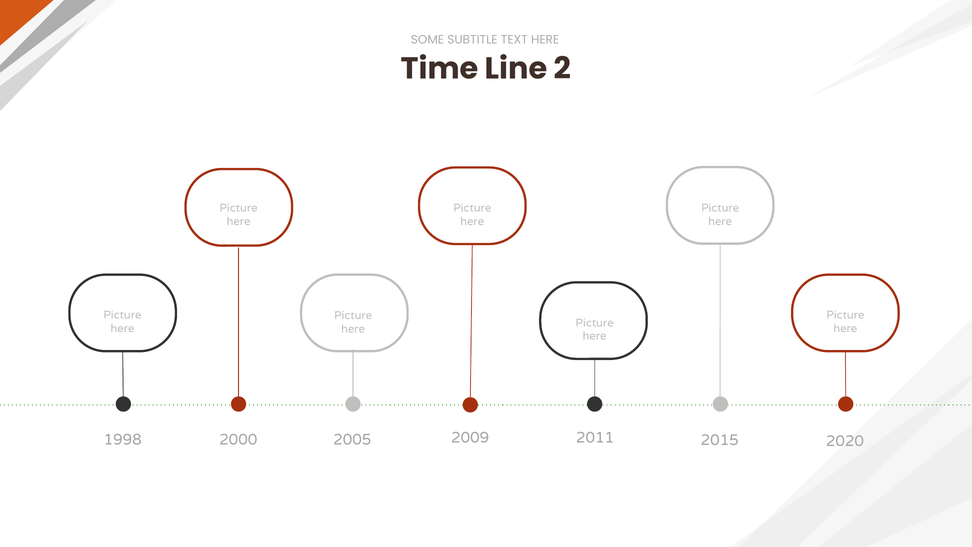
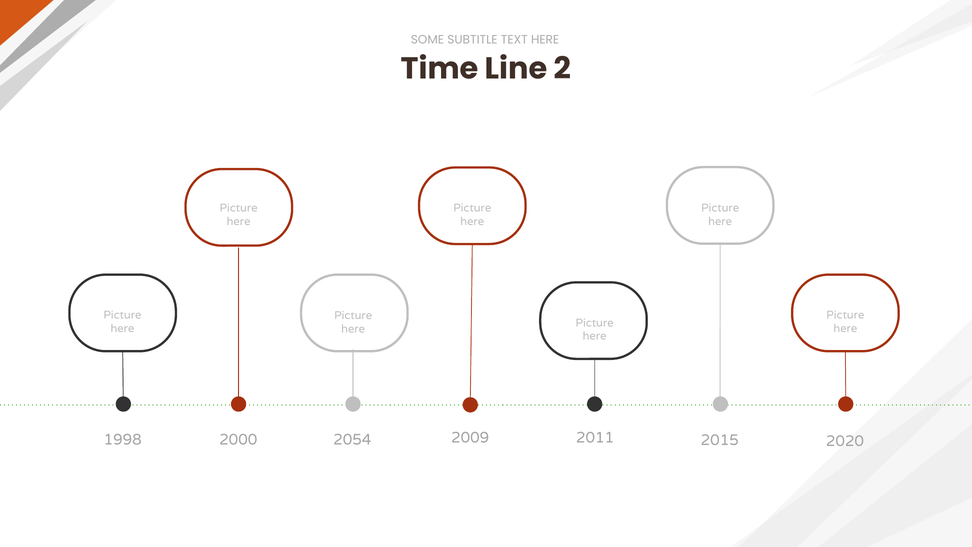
2005: 2005 -> 2054 (352, 440)
